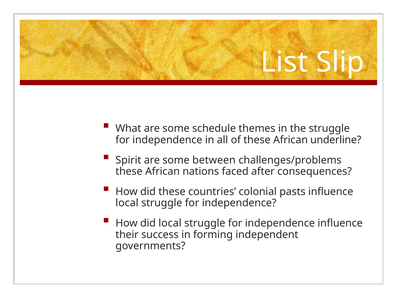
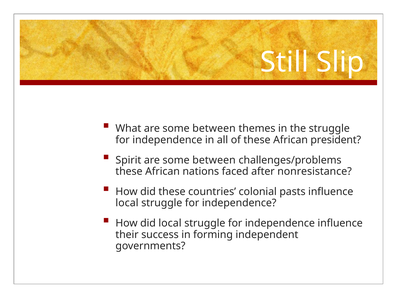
List: List -> Still (284, 62)
What are some schedule: schedule -> between (214, 128)
underline: underline -> president (336, 140)
consequences: consequences -> nonresistance (315, 171)
